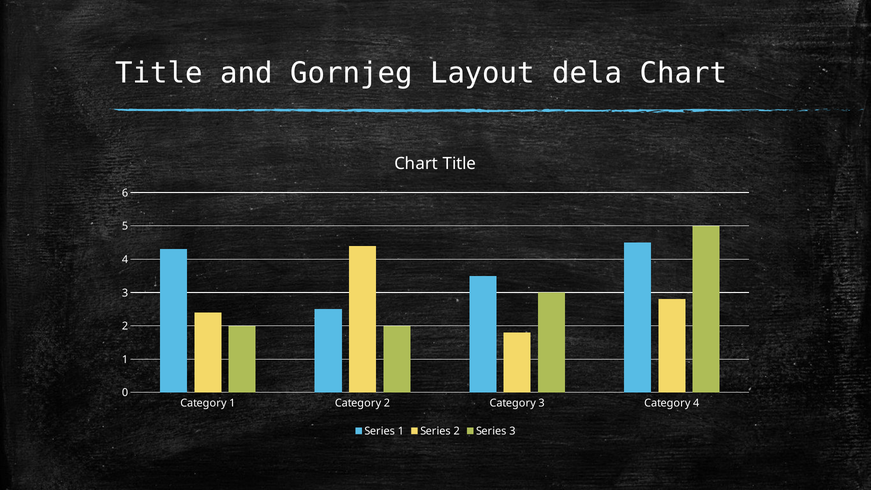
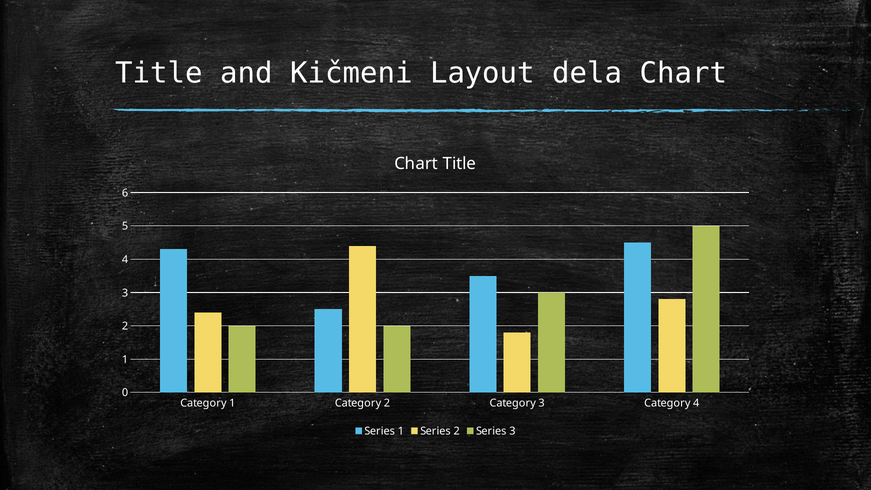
Gornjeg: Gornjeg -> Kičmeni (351, 73)
